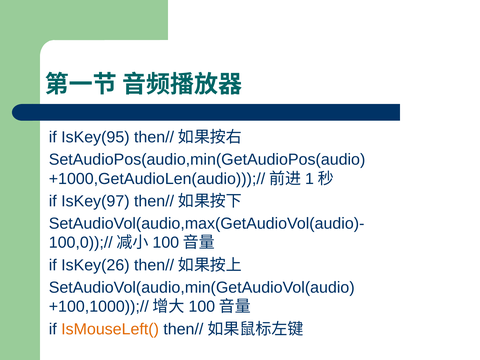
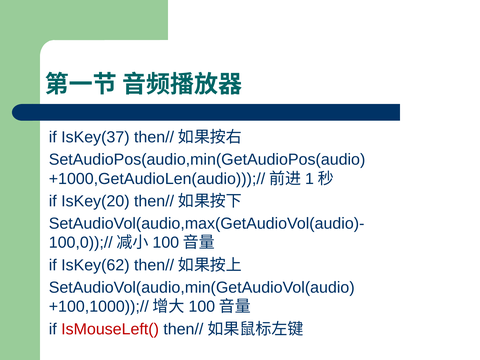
IsKey(95: IsKey(95 -> IsKey(37 (95, 137)
IsKey(97: IsKey(97 -> IsKey(20 (95, 201)
IsKey(26: IsKey(26 -> IsKey(62 (95, 265)
IsMouseLeft( colour: orange -> red (110, 329)
